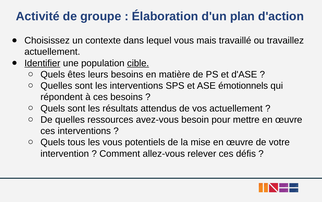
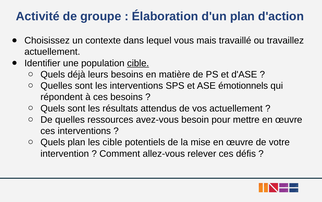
Identifier underline: present -> none (42, 63)
êtes: êtes -> déjà (76, 74)
Quels tous: tous -> plan (76, 142)
les vous: vous -> cible (112, 142)
